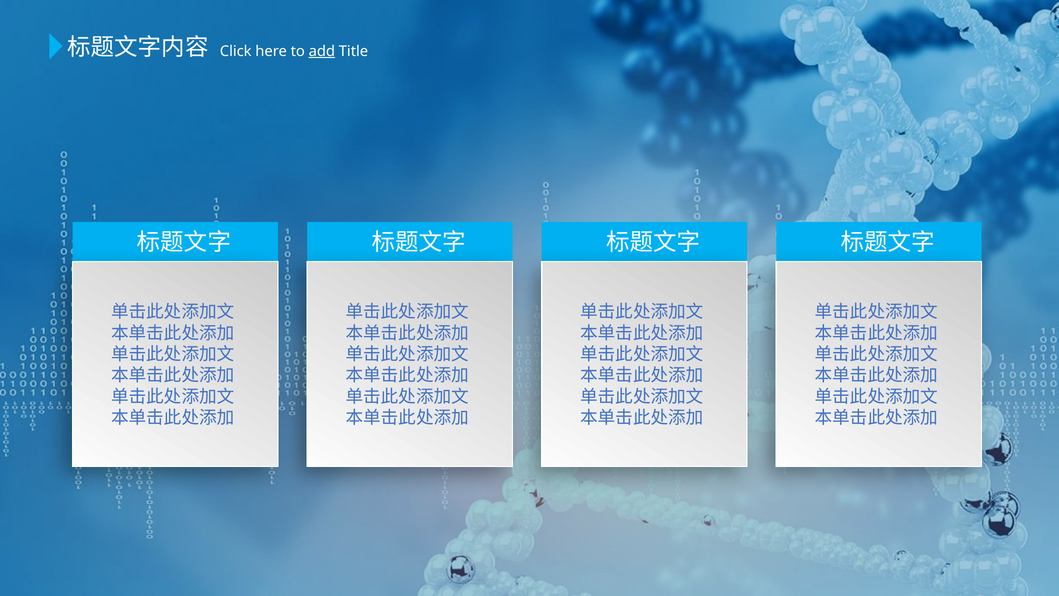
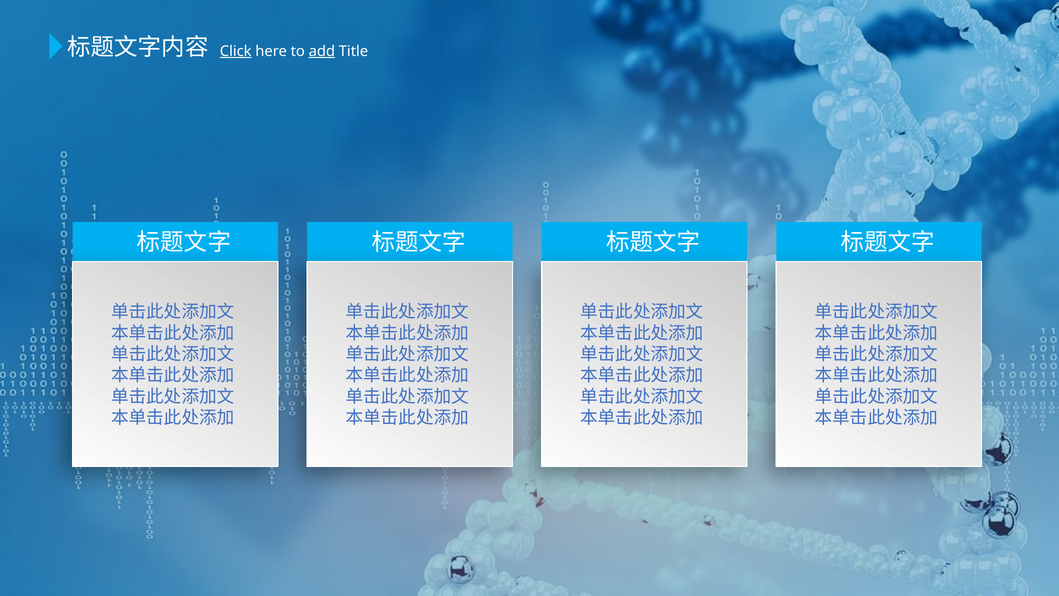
Click underline: none -> present (236, 51)
